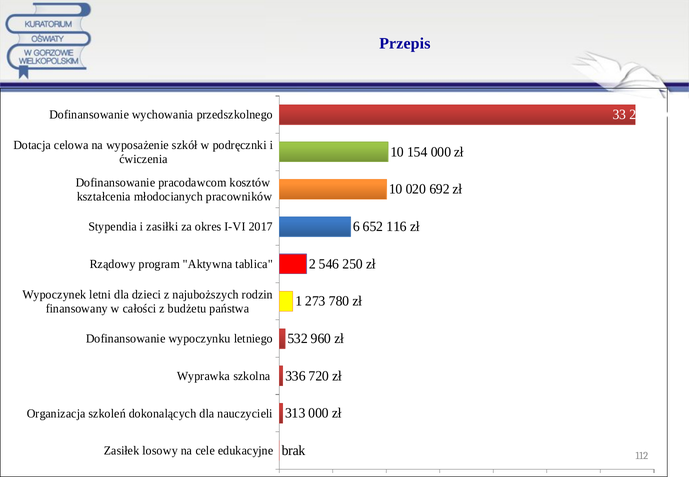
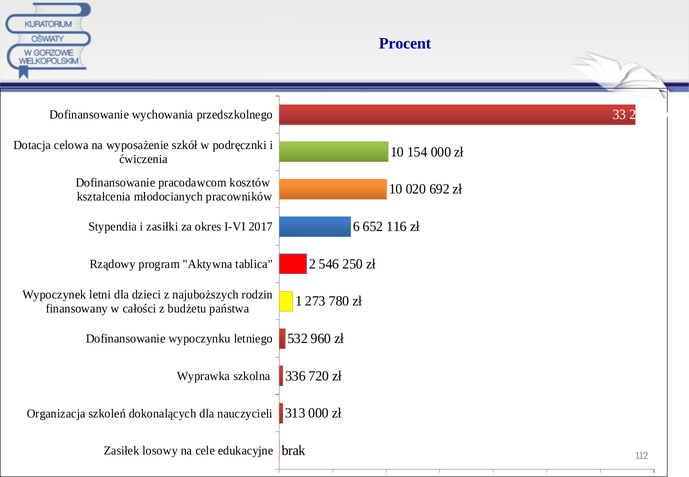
Przepis: Przepis -> Procent (405, 43)
